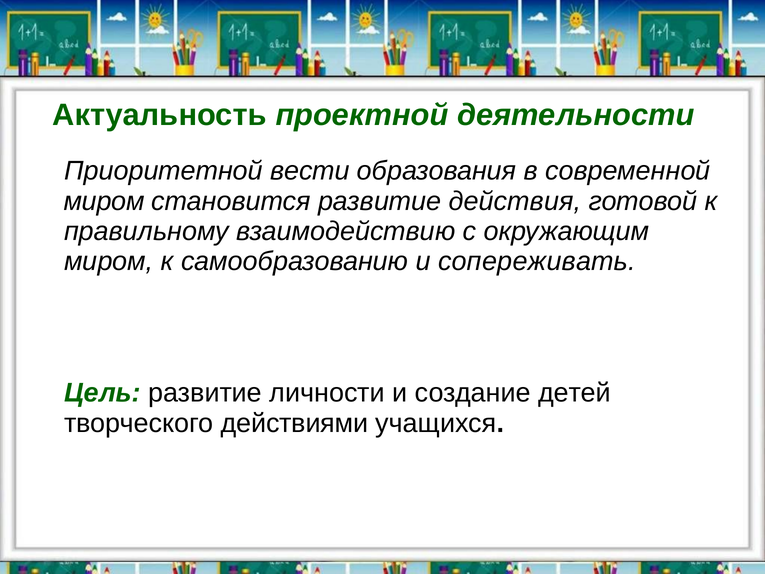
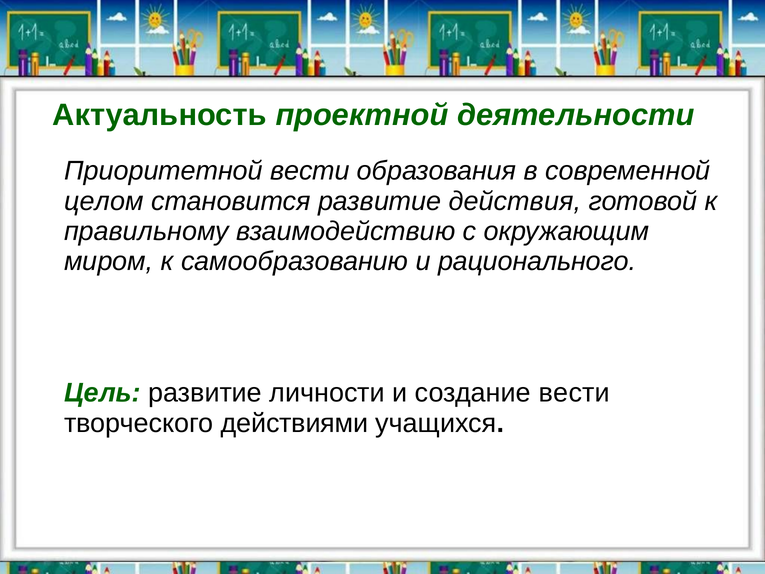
миром: миром -> целом (104, 201)
сопереживать: сопереживать -> рационального (537, 261)
создание детей: детей -> вести (574, 393)
